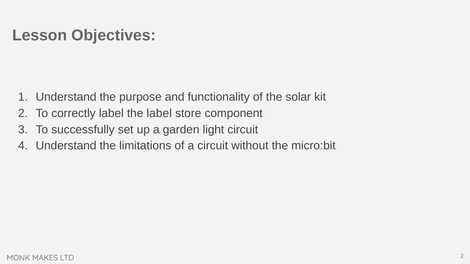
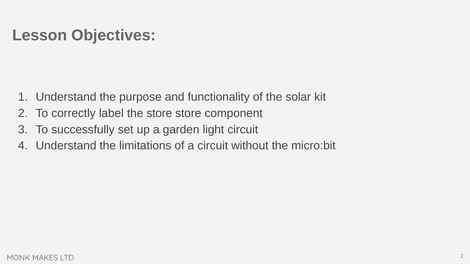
the label: label -> store (159, 113)
